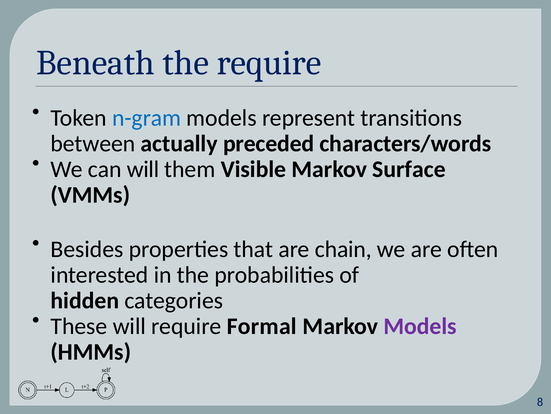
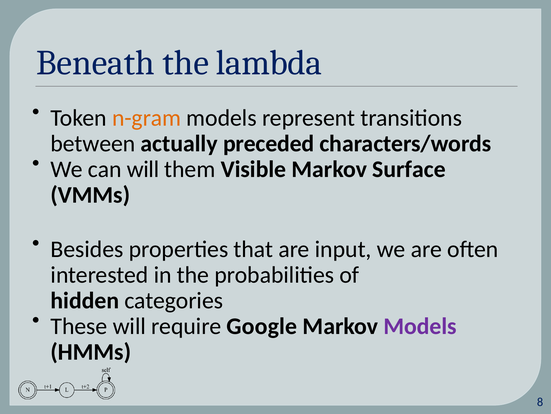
the require: require -> lambda (269, 63)
n-gram colour: blue -> orange (147, 118)
chain: chain -> input (343, 249)
Formal: Formal -> Google (262, 326)
